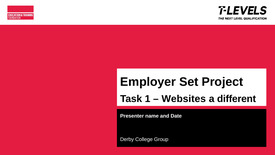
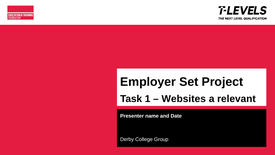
different: different -> relevant (236, 99)
